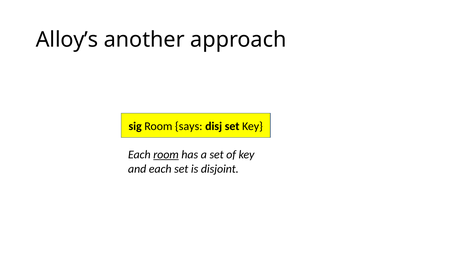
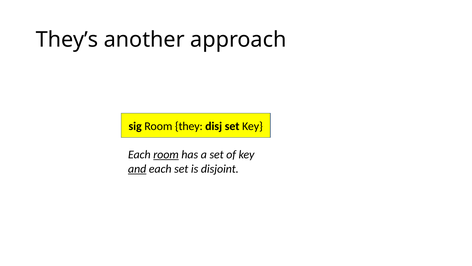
Alloy’s: Alloy’s -> They’s (67, 40)
says: says -> they (189, 126)
and underline: none -> present (137, 169)
